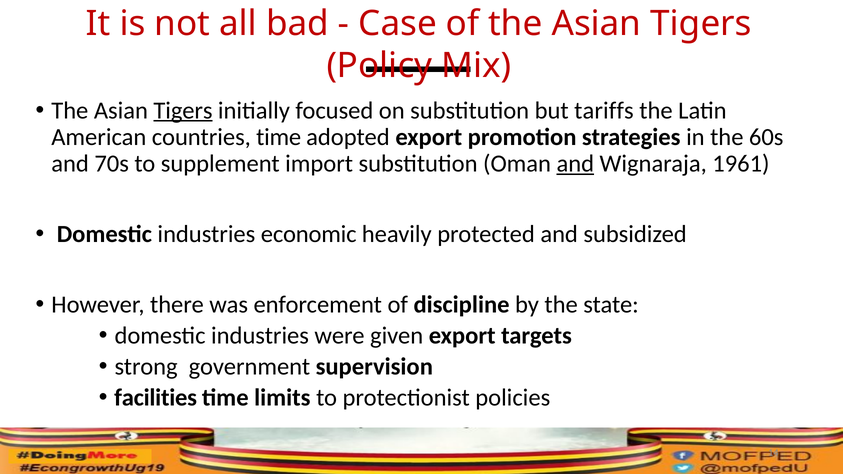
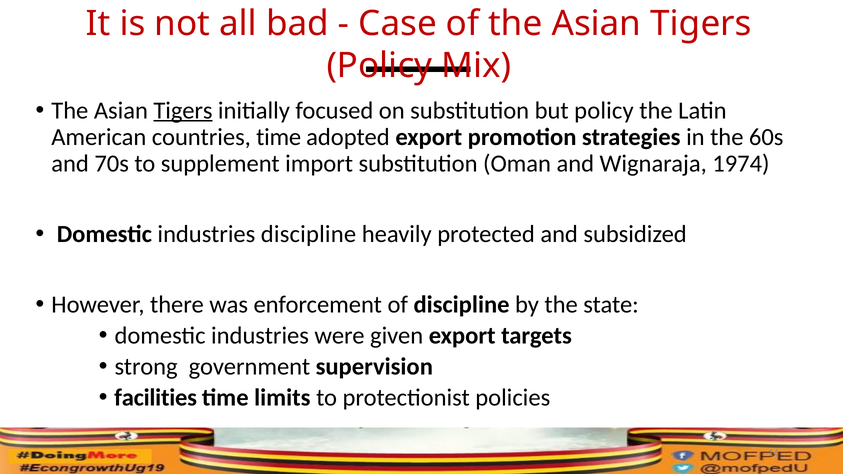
but tariffs: tariffs -> policy (604, 110)
and underline: present -> none (575, 164)
1961: 1961 -> 1974 (741, 164)
industries economic: economic -> discipline (308, 234)
